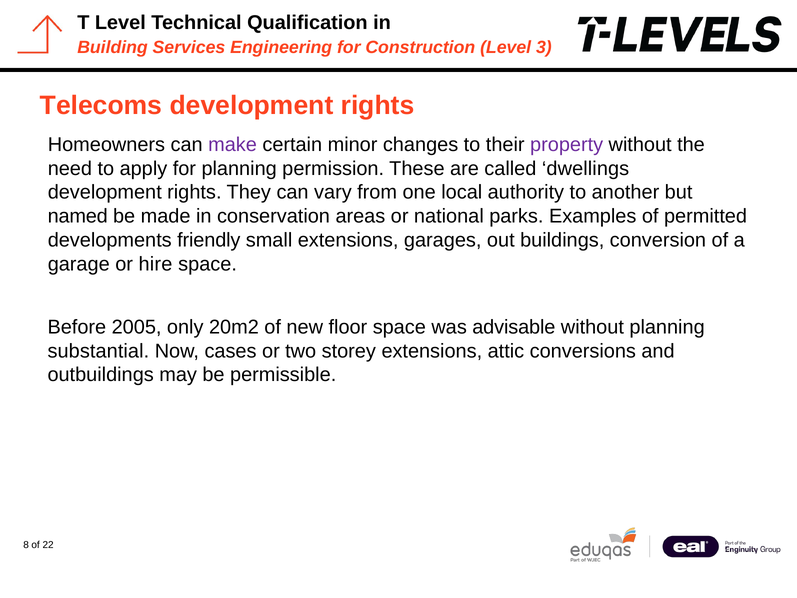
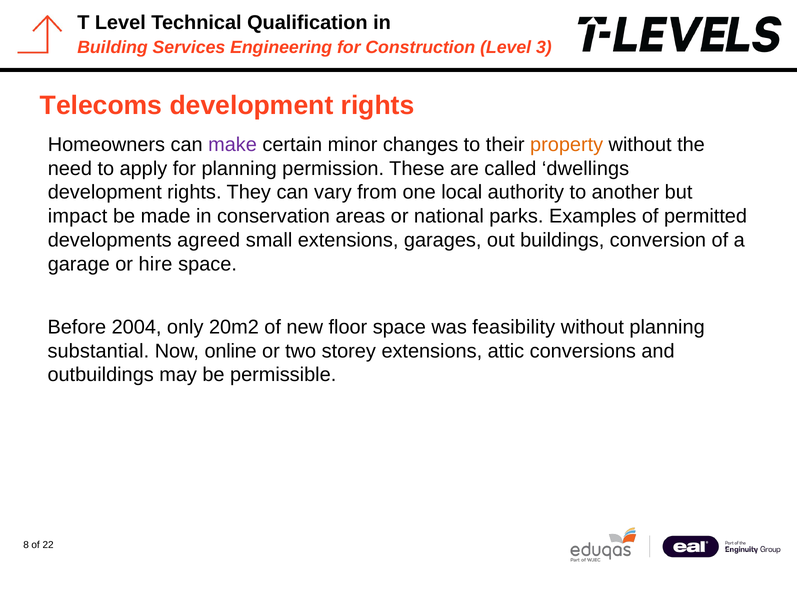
property colour: purple -> orange (567, 144)
named: named -> impact (78, 216)
friendly: friendly -> agreed (209, 240)
2005: 2005 -> 2004 (137, 327)
advisable: advisable -> feasibility (514, 327)
cases: cases -> online (231, 351)
